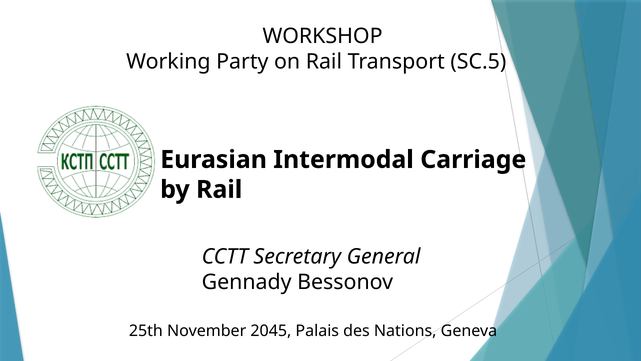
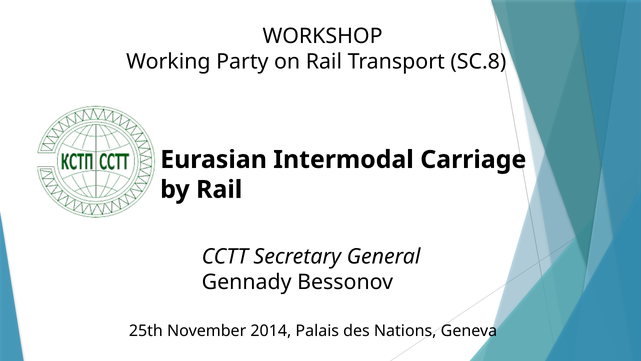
SC.5: SC.5 -> SC.8 (478, 62)
2045: 2045 -> 2014 (271, 331)
